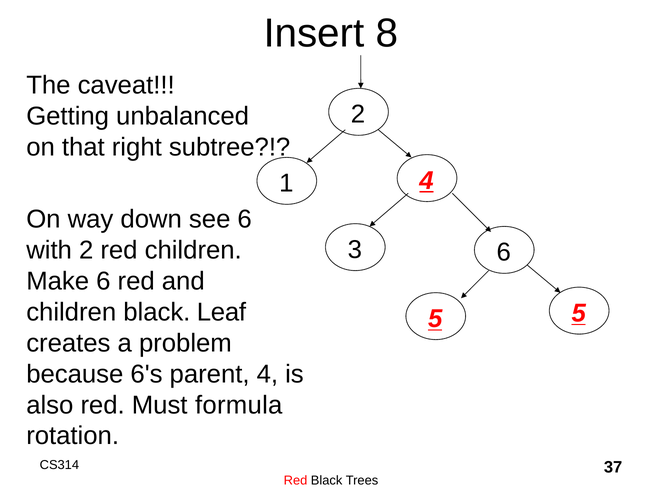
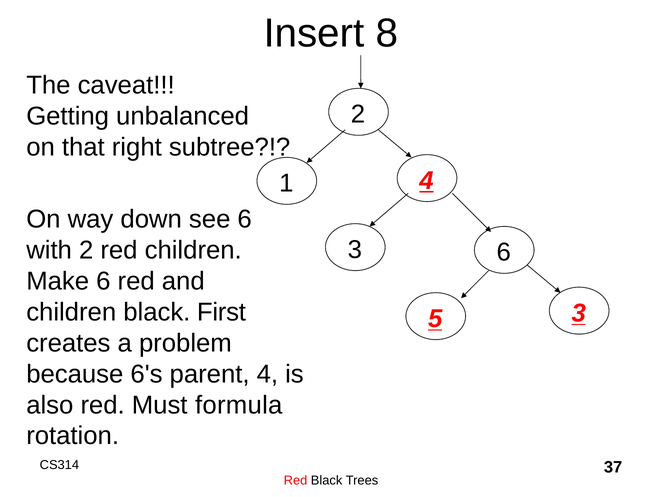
Leaf: Leaf -> First (221, 312)
5 5: 5 -> 3 (579, 313)
